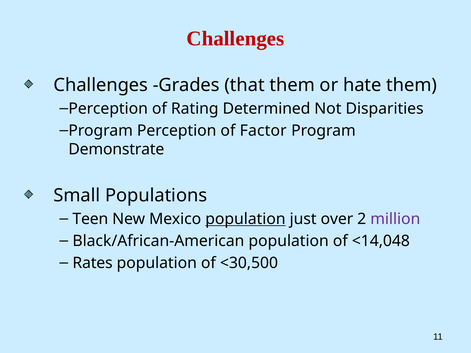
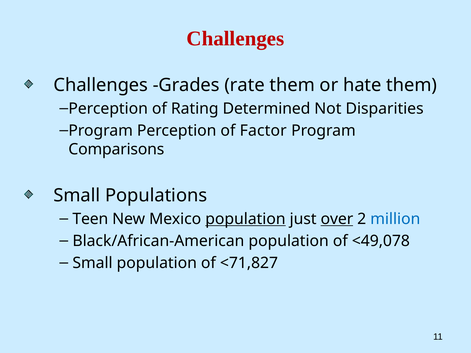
that: that -> rate (245, 85)
Demonstrate: Demonstrate -> Comparisons (116, 149)
over underline: none -> present (337, 219)
million colour: purple -> blue (395, 219)
<14,048: <14,048 -> <49,078 (381, 241)
Rates: Rates -> Small (93, 263)
<30,500: <30,500 -> <71,827 (249, 263)
